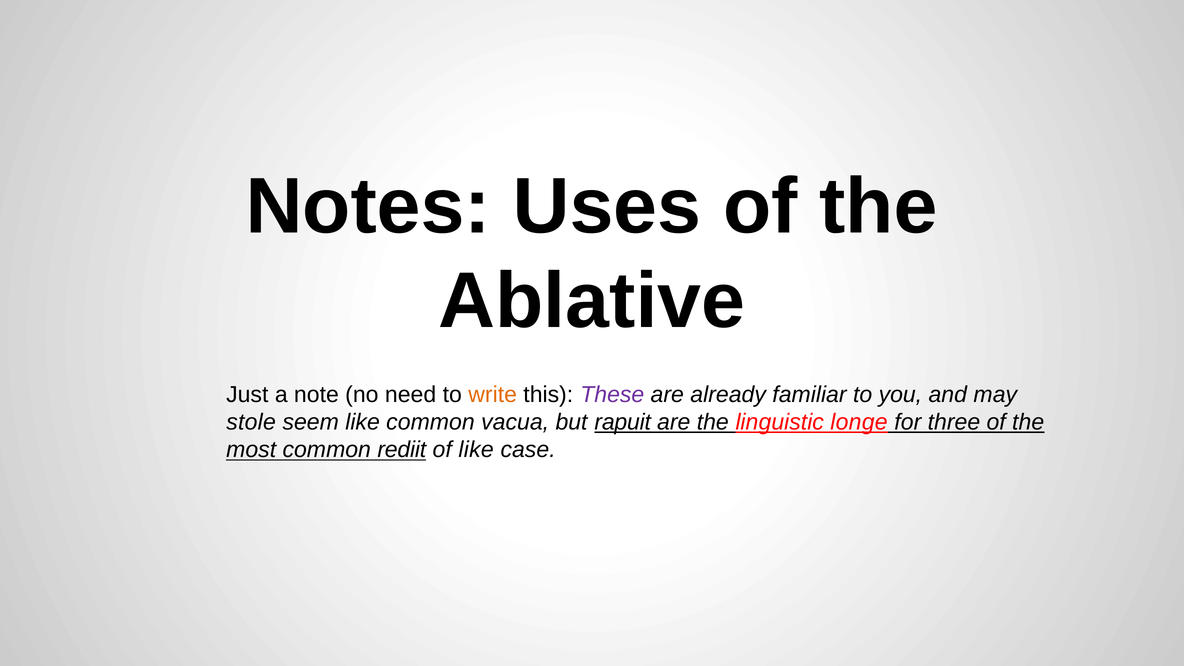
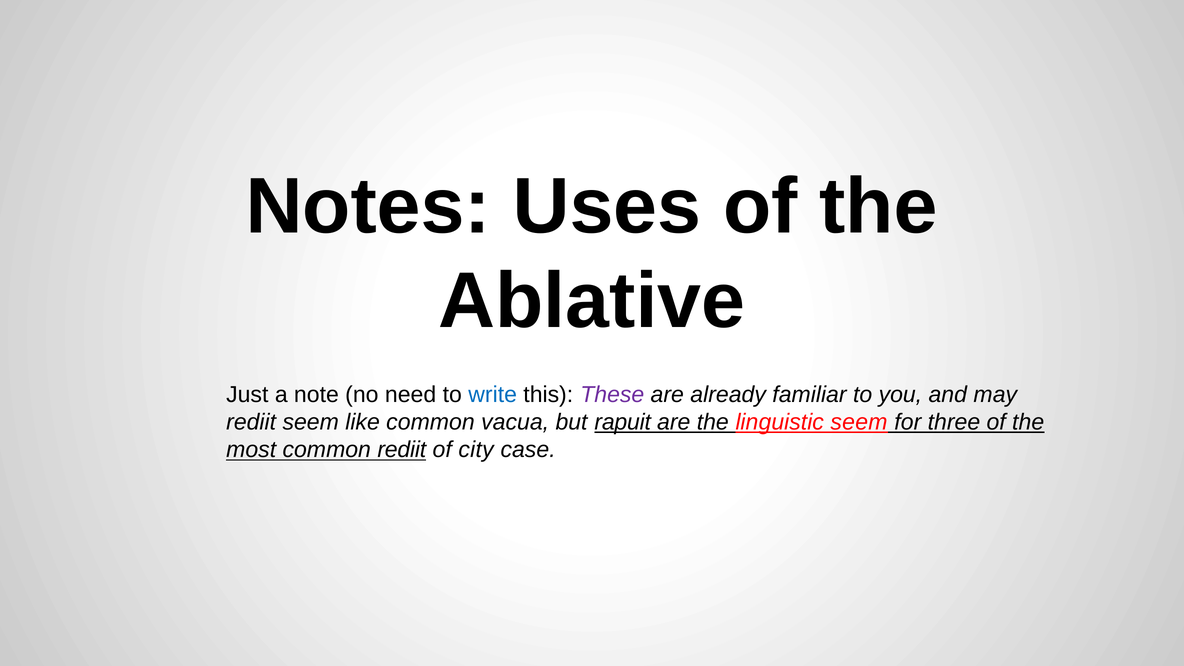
write colour: orange -> blue (493, 394)
stole: stole -> rediit (251, 422)
linguistic longe: longe -> seem (859, 422)
of like: like -> city (476, 450)
